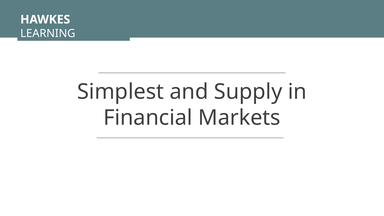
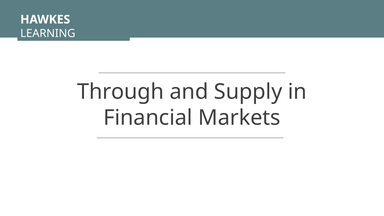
Simplest: Simplest -> Through (121, 92)
